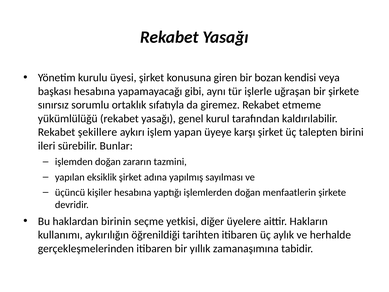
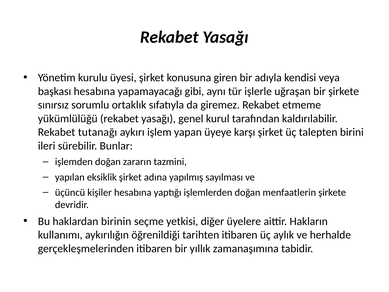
bozan: bozan -> adıyla (268, 78)
şekillere: şekillere -> tutanağı (98, 132)
